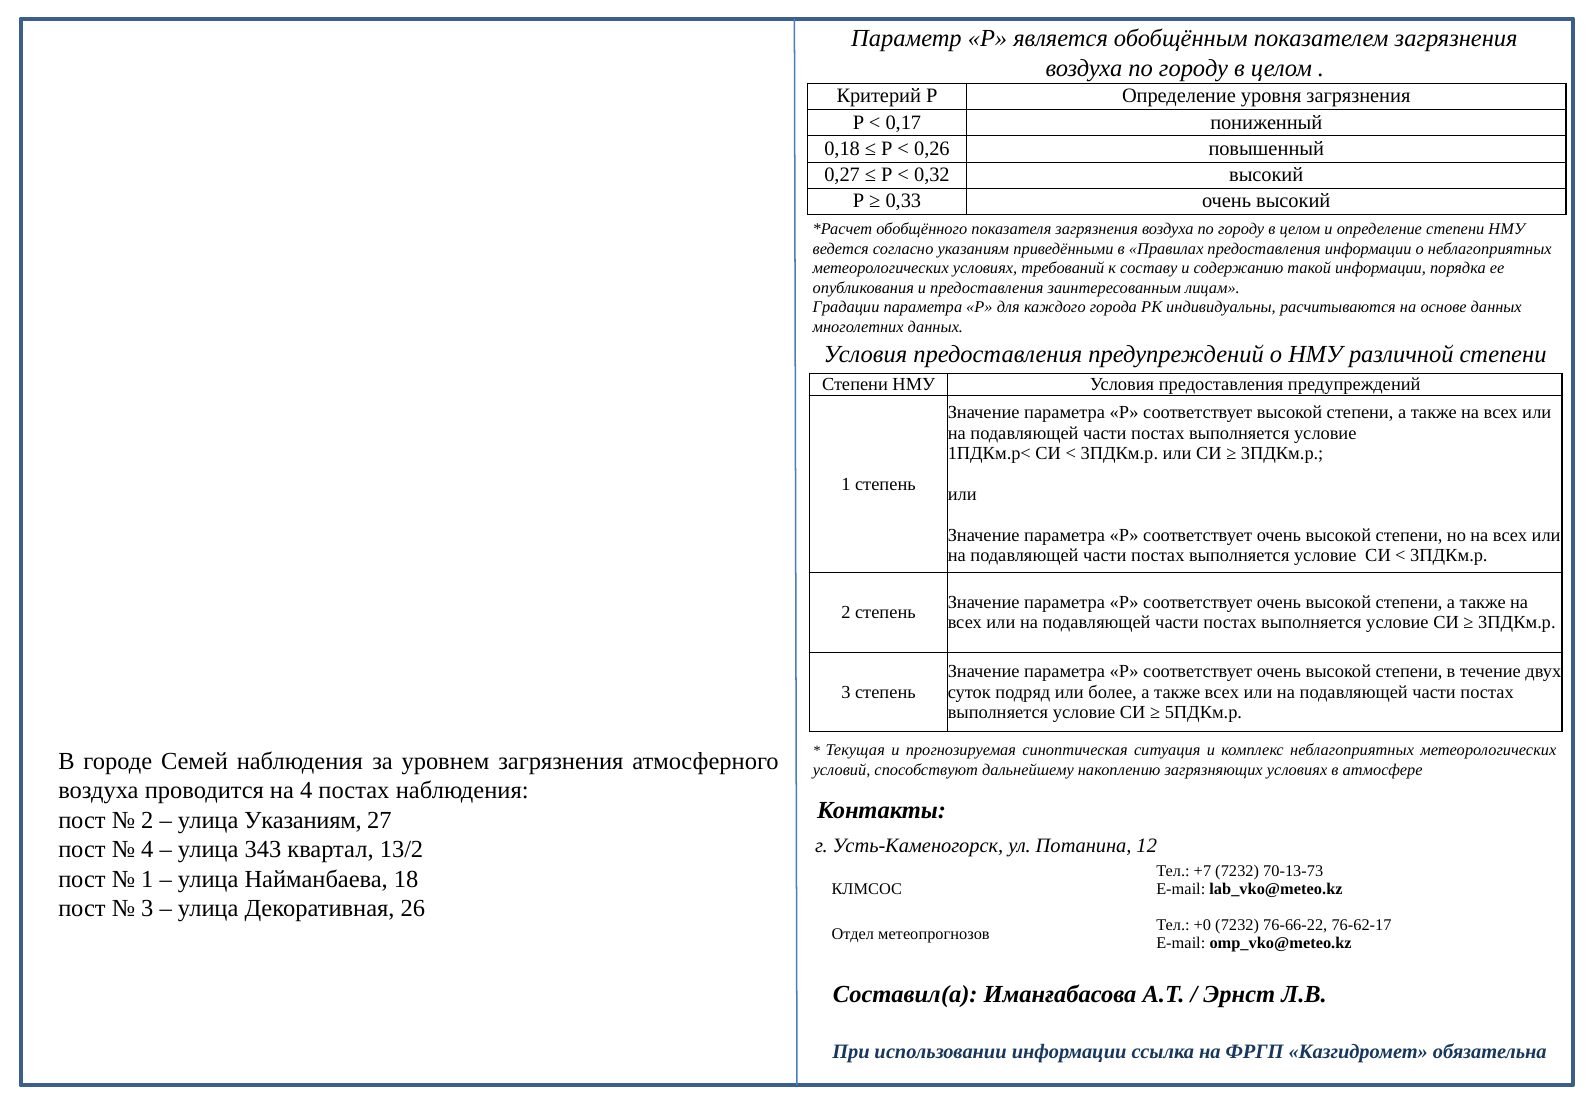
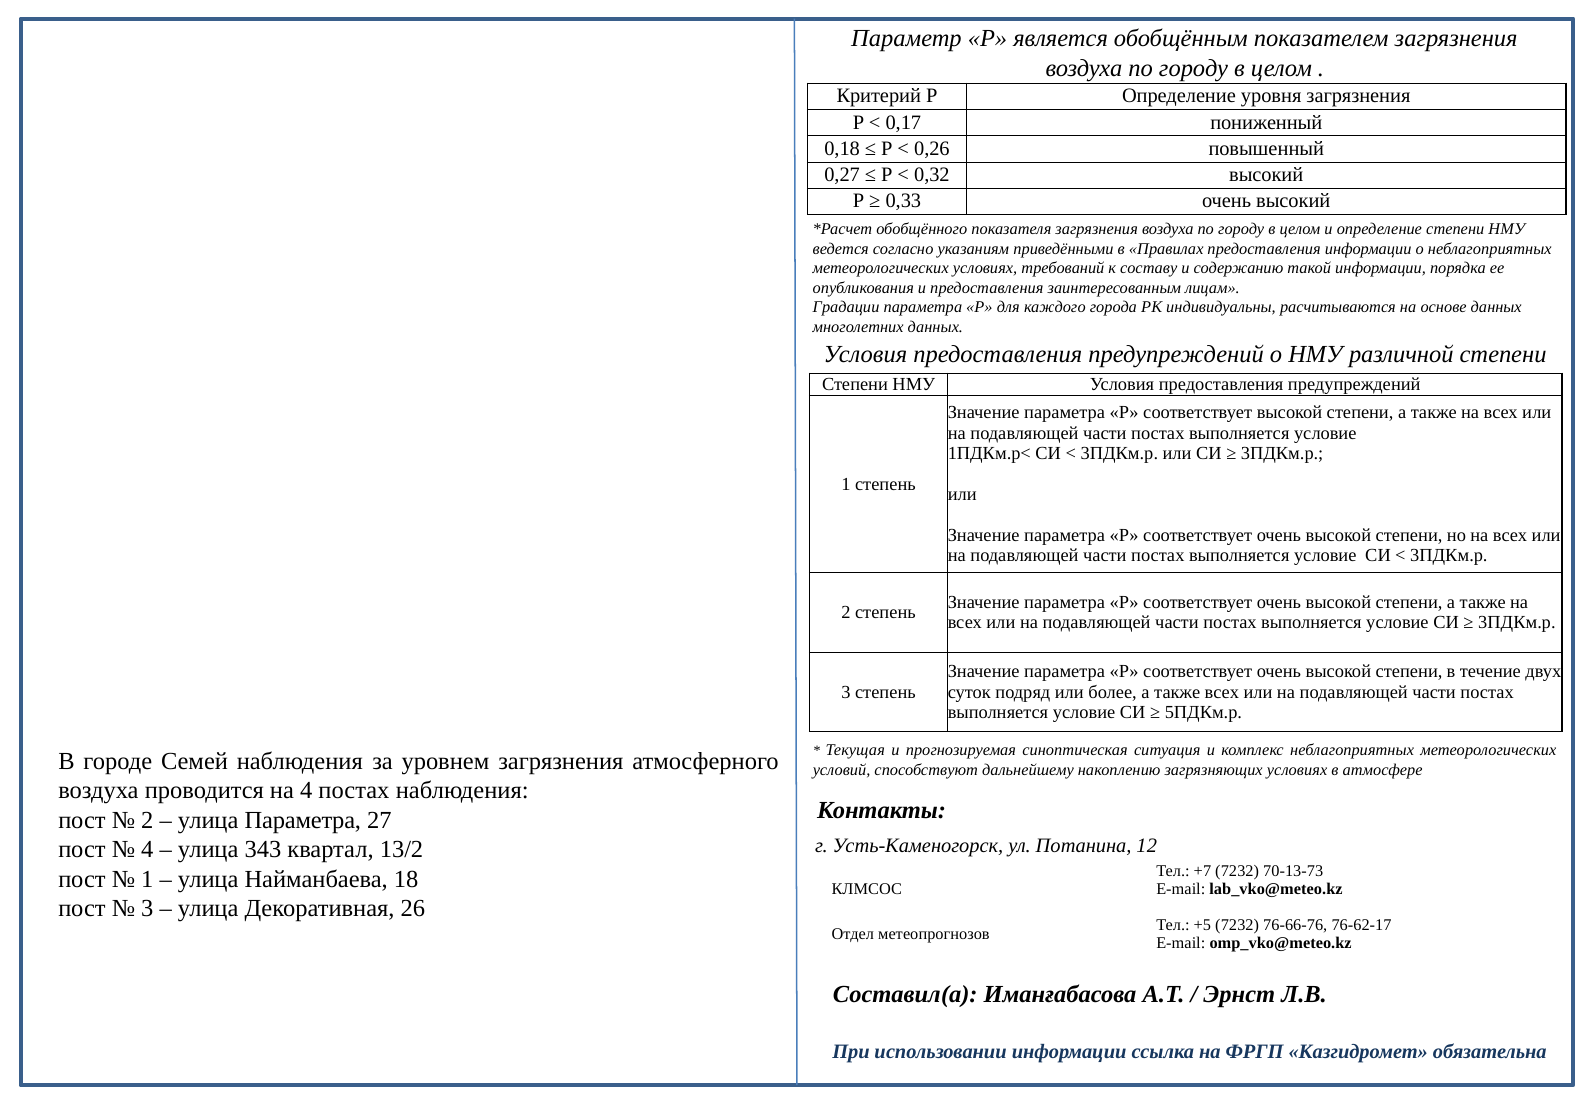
улица Указаниям: Указаниям -> Параметра (303, 820)
+0: +0 -> +5 (1202, 925)
76-66-22: 76-66-22 -> 76-66-76 (1295, 925)
